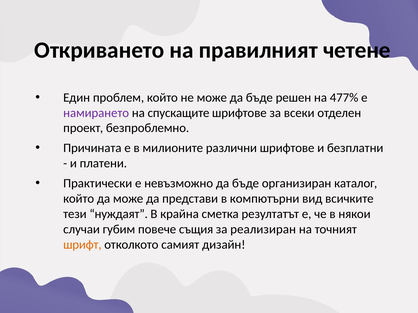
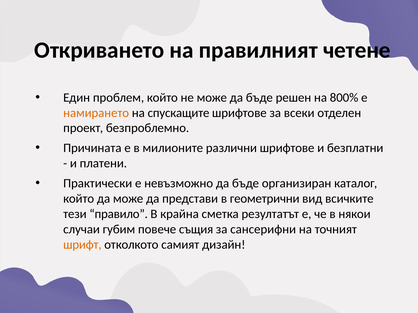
477%: 477% -> 800% (344, 98)
намирането colour: purple -> orange (96, 113)
компютърни: компютърни -> геометрични (265, 199)
нуждаят: нуждаят -> правило (119, 214)
реализиран: реализиран -> сансерифни (263, 230)
